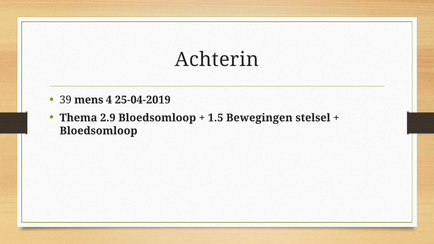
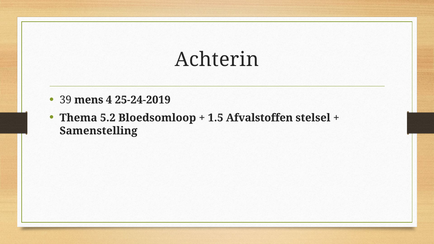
25-04-2019: 25-04-2019 -> 25-24-2019 (143, 100)
2.9: 2.9 -> 5.2 (108, 118)
Bewegingen: Bewegingen -> Afvalstoffen (259, 118)
Bloedsomloop: Bloedsomloop -> Samenstelling (98, 131)
